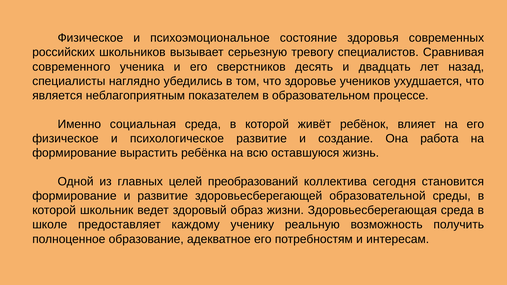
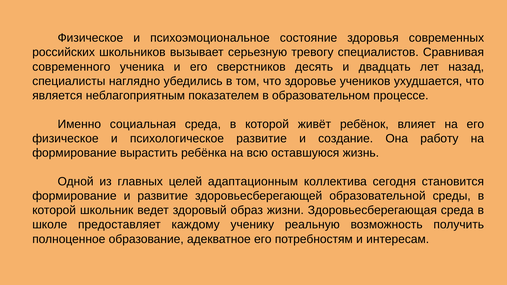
работа: работа -> работу (439, 139)
преобразований: преобразований -> адаптационным (253, 182)
